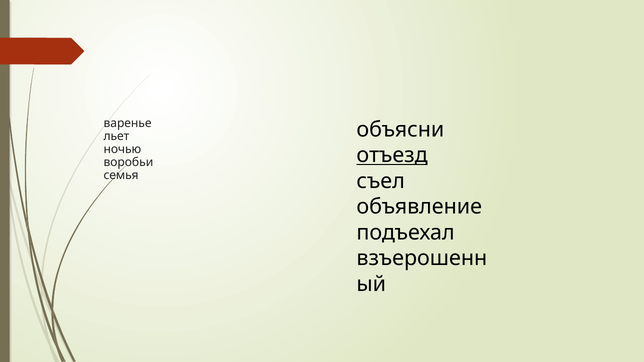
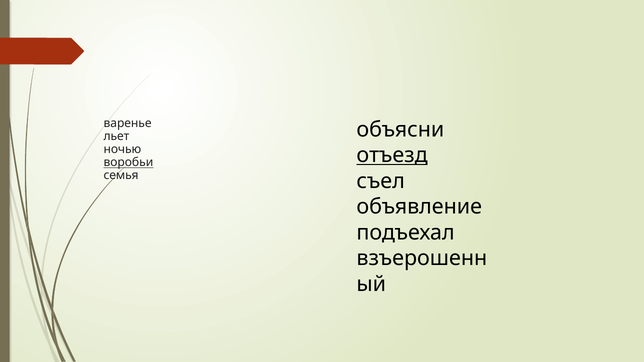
воробьи underline: none -> present (128, 163)
